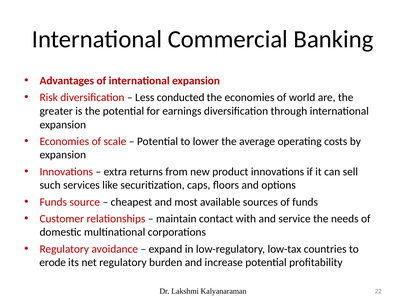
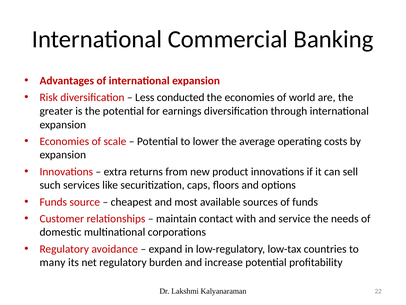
erode: erode -> many (53, 262)
